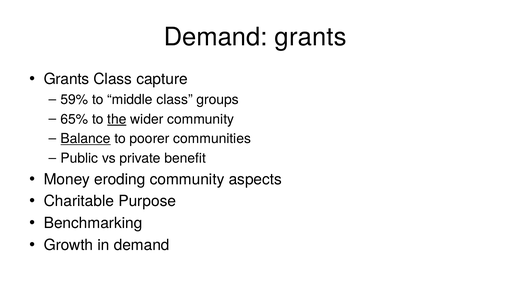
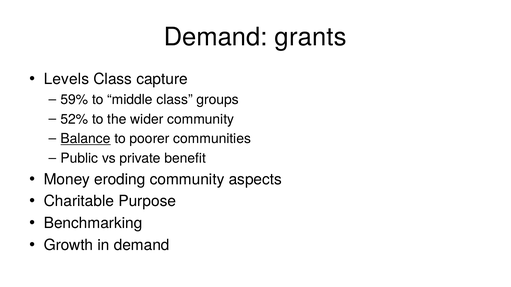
Grants: Grants -> Levels (66, 79)
65%: 65% -> 52% (74, 119)
the underline: present -> none (117, 119)
